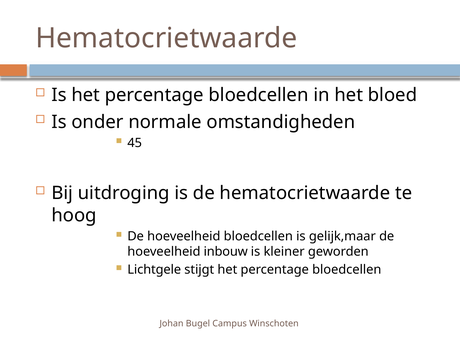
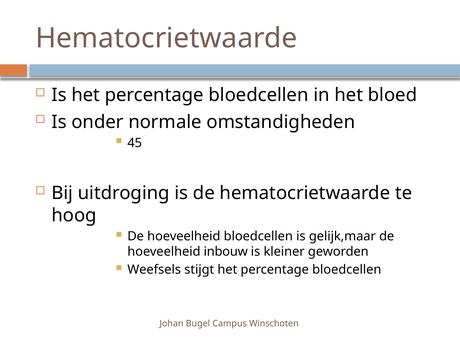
Lichtgele: Lichtgele -> Weefsels (154, 270)
